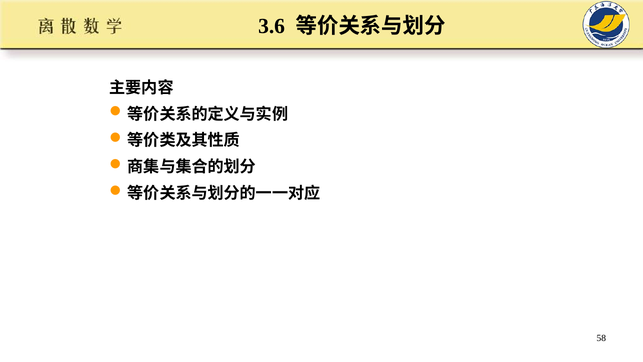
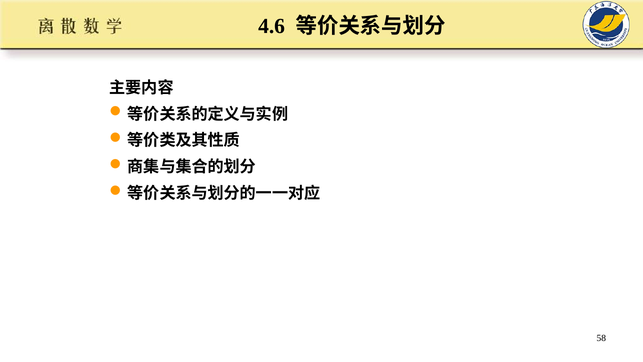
3.6: 3.6 -> 4.6 (272, 26)
